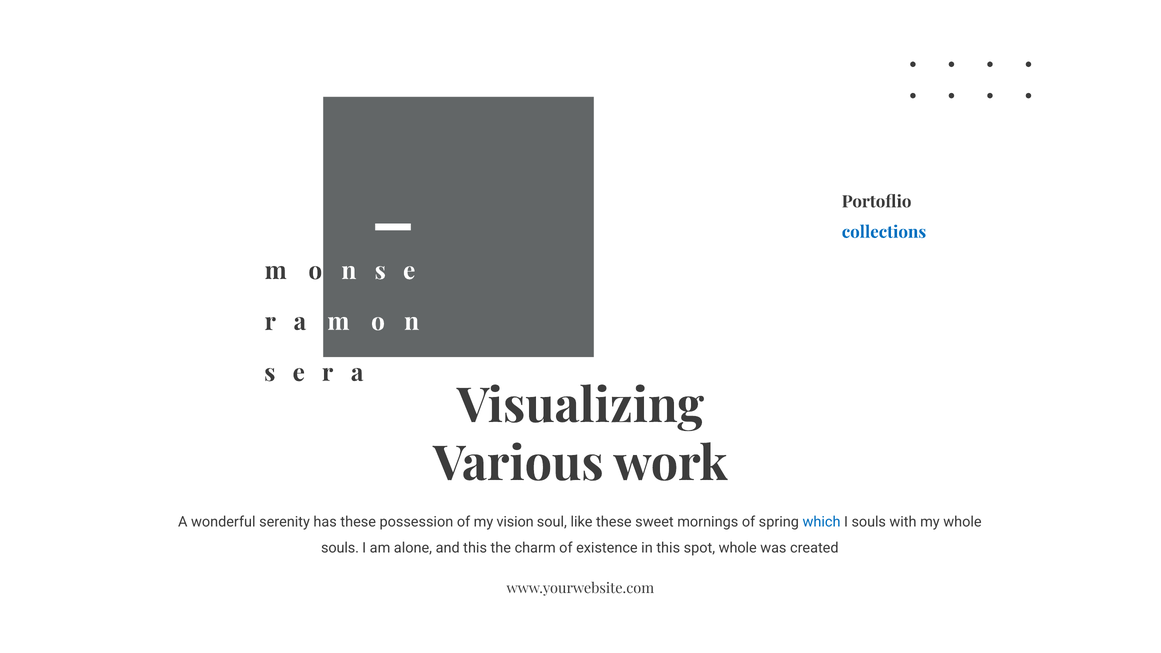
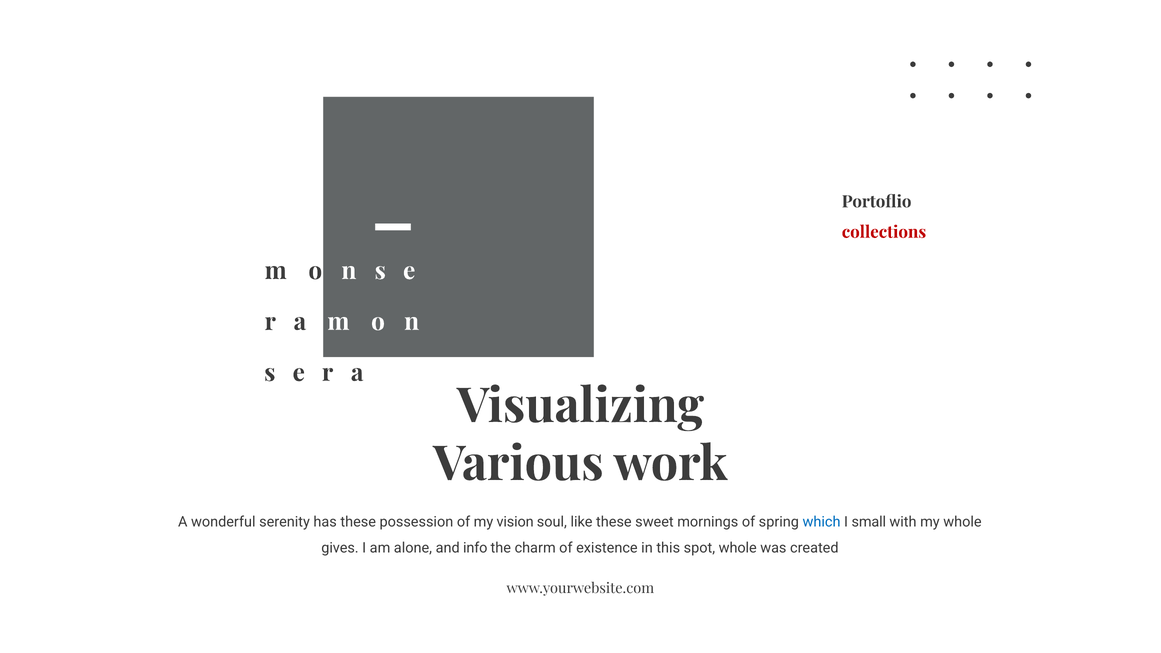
collections colour: blue -> red (884, 232)
I souls: souls -> small (869, 522)
souls: souls -> gives (340, 548)
and this: this -> info (475, 548)
